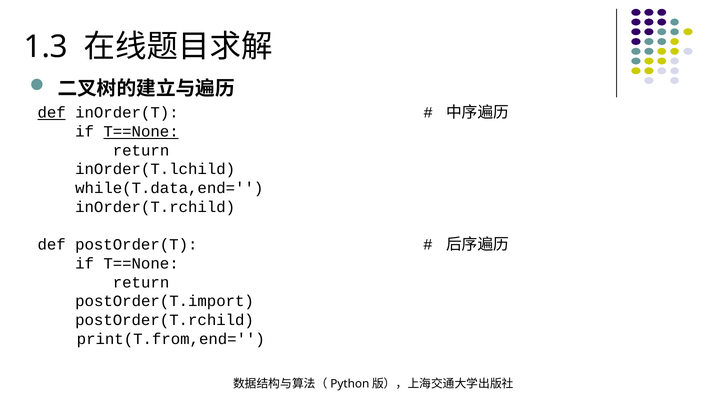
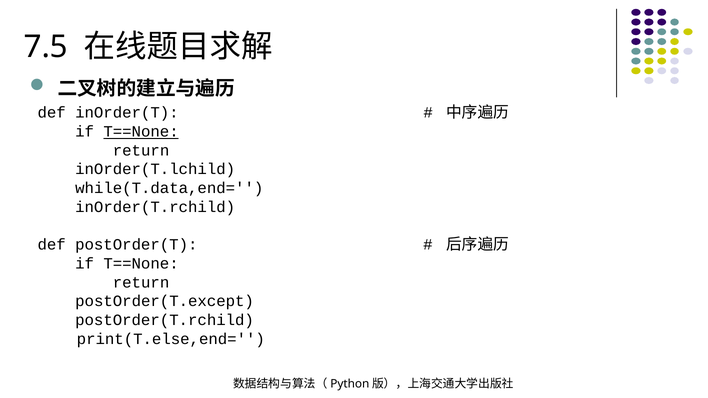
1.3: 1.3 -> 7.5 (46, 47)
def underline: present -> none (52, 113)
postOrder(T.import: postOrder(T.import -> postOrder(T.except (165, 302)
print(T.from,end=: print(T.from,end= -> print(T.else,end= (171, 339)
